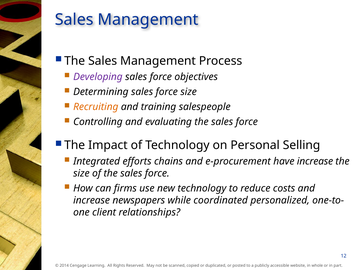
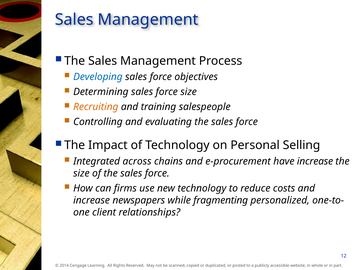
Developing colour: purple -> blue (98, 77)
efforts: efforts -> across (137, 161)
coordinated: coordinated -> fragmenting (221, 200)
